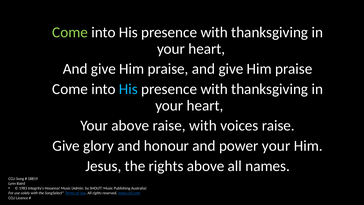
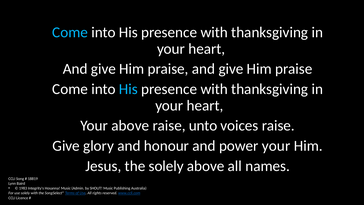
Come colour: light green -> light blue (70, 32)
raise with: with -> unto (203, 126)
the rights: rights -> solely (166, 166)
